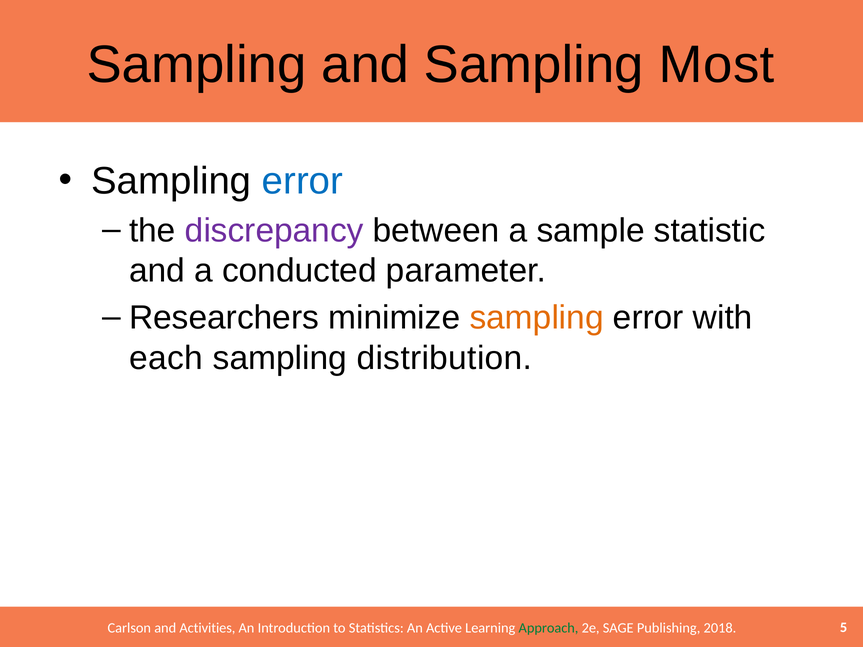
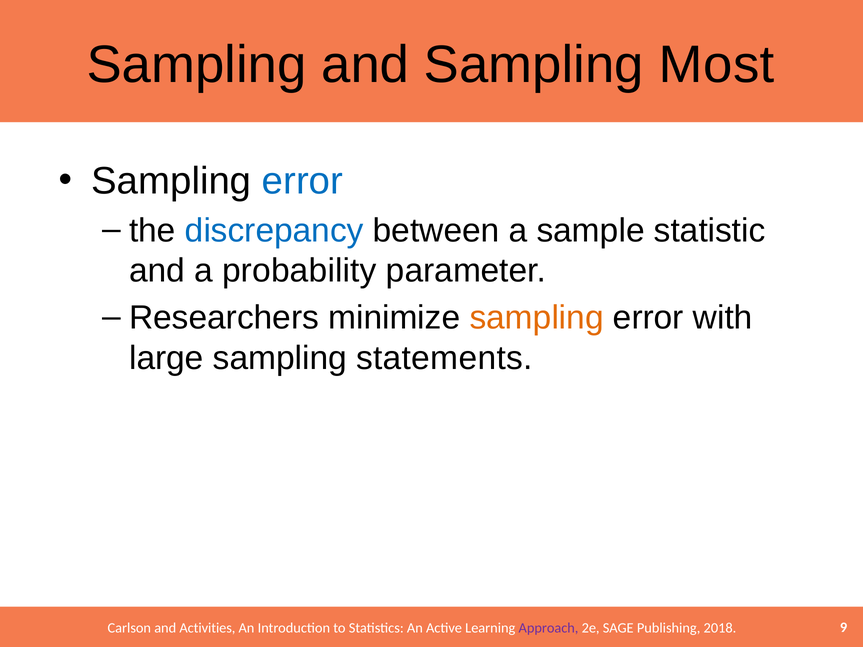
discrepancy colour: purple -> blue (274, 231)
conducted: conducted -> probability (299, 271)
each: each -> large (166, 358)
distribution: distribution -> statements (444, 358)
Approach colour: green -> purple (548, 628)
5: 5 -> 9 (844, 628)
